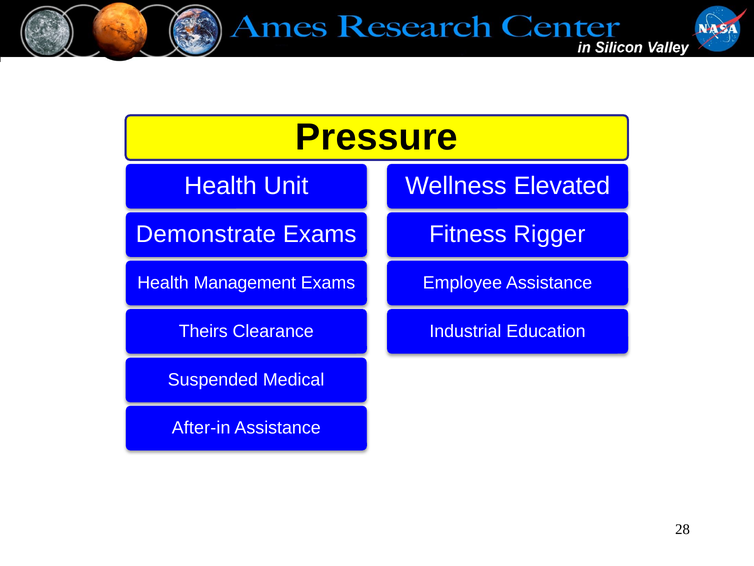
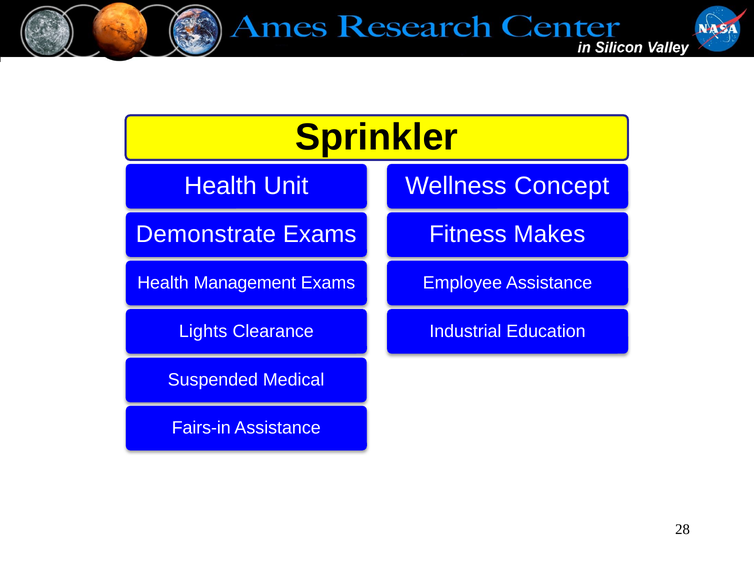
Pressure: Pressure -> Sprinkler (377, 137)
Elevated: Elevated -> Concept (562, 186)
Rigger: Rigger -> Makes (549, 234)
Theirs: Theirs -> Lights (203, 331)
After-in: After-in -> Fairs-in (201, 428)
